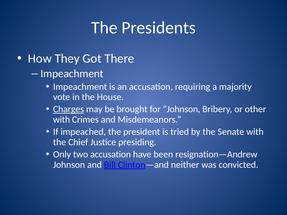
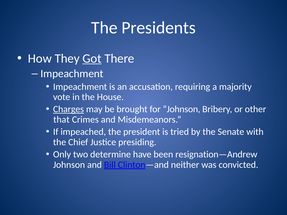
Got underline: none -> present (92, 58)
with: with -> that (61, 120)
two accusation: accusation -> determine (111, 154)
